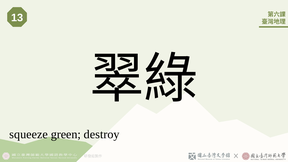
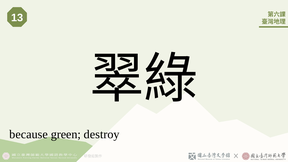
squeeze: squeeze -> because (29, 134)
